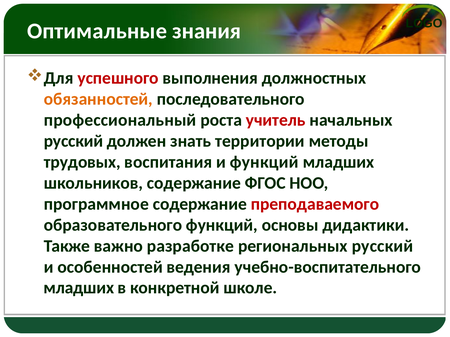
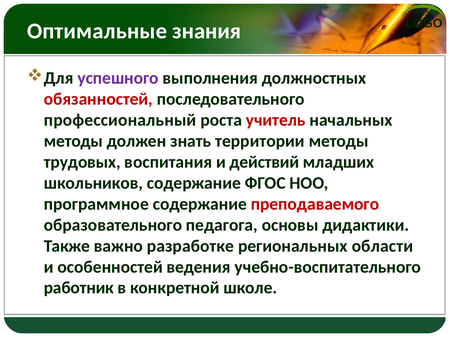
успешного colour: red -> purple (118, 78)
обязанностей colour: orange -> red (98, 99)
русский: русский -> методы (73, 141)
и функций: функций -> действий (264, 162)
образовательного функций: функций -> педагога (222, 225)
региональных русский: русский -> области (382, 246)
младших: младших -> работник (79, 288)
